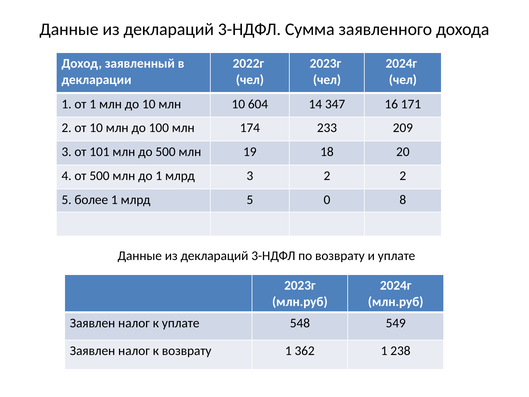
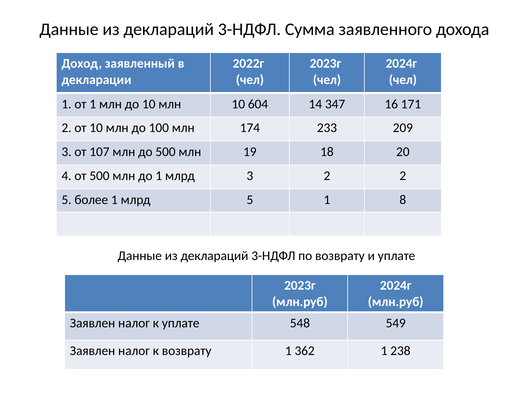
101: 101 -> 107 (99, 152)
5 0: 0 -> 1 (327, 200)
